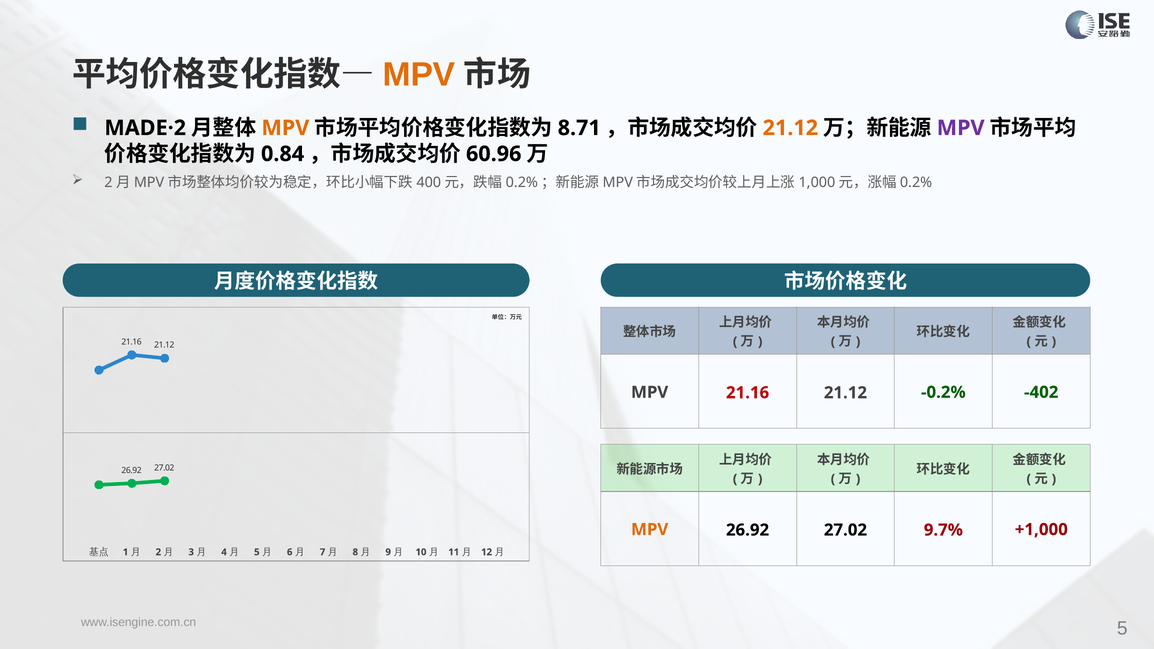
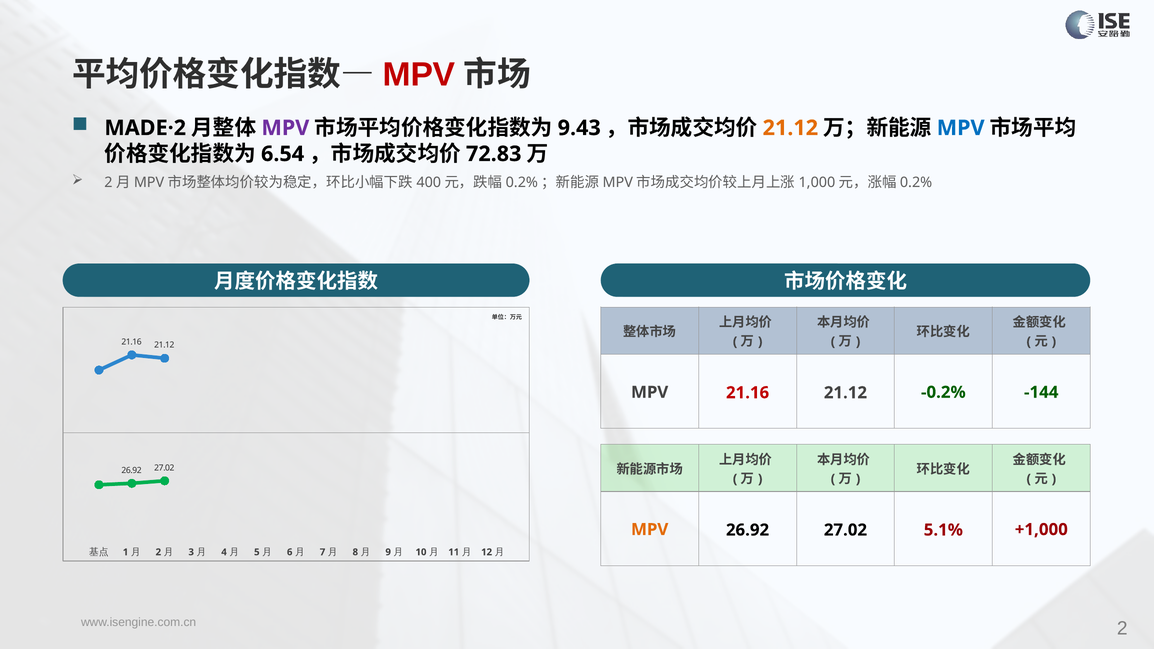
MPV colour: orange -> red (419, 75)
MPV colour: orange -> purple (285, 128)
8.71: 8.71 -> 9.43 (579, 128)
MPV colour: purple -> blue (961, 128)
0.84: 0.84 -> 6.54 (283, 154)
60.96: 60.96 -> 72.83 (494, 154)
-402: -402 -> -144 (1041, 392)
9.7%: 9.7% -> 5.1% (943, 530)
5: 5 -> 2 (1122, 629)
